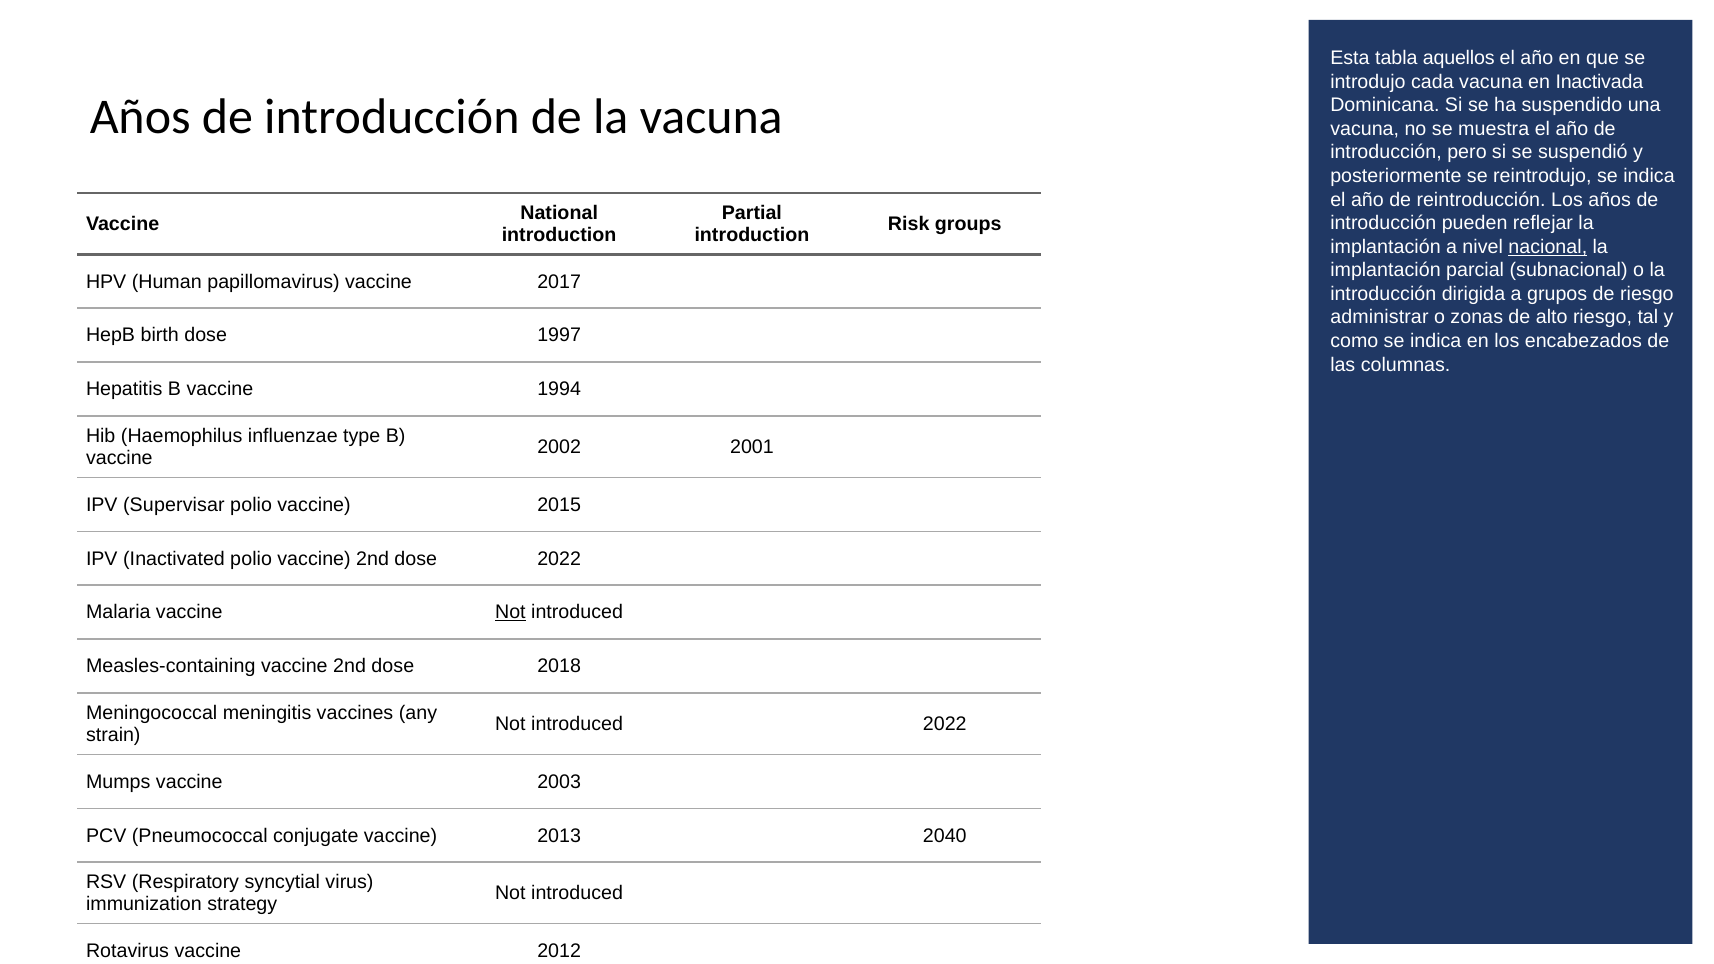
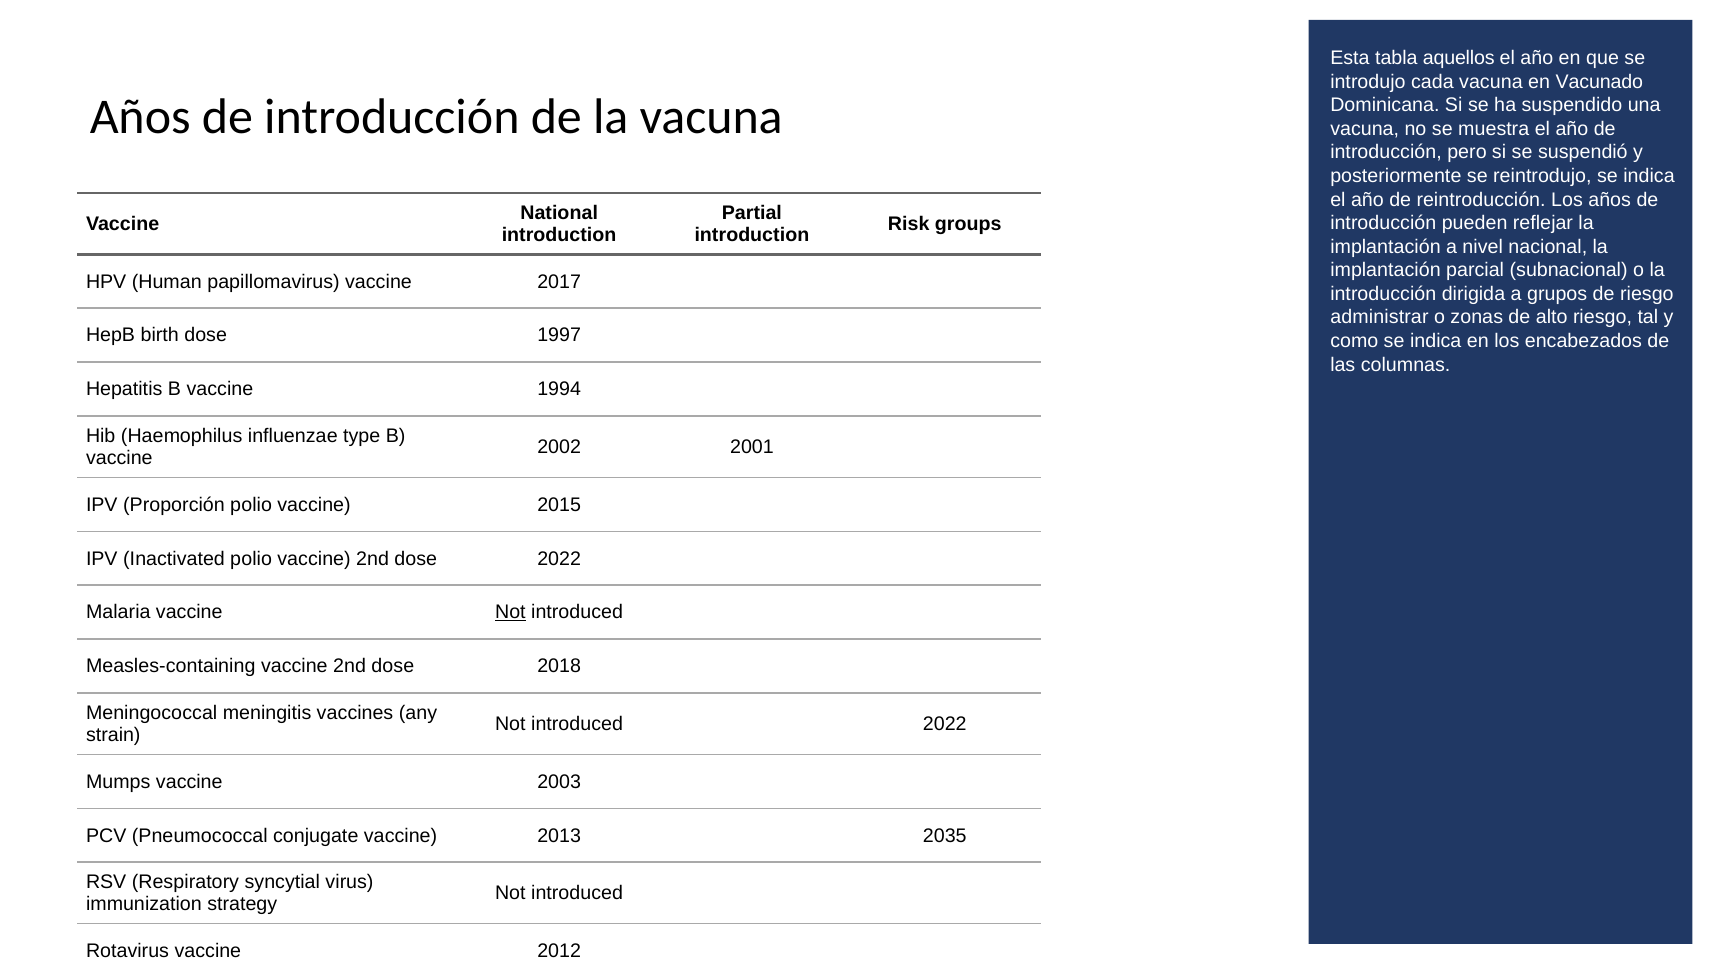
Inactivada: Inactivada -> Vacunado (1599, 82)
nacional underline: present -> none (1548, 247)
Supervisar: Supervisar -> Proporción (174, 505)
2040: 2040 -> 2035 (945, 836)
